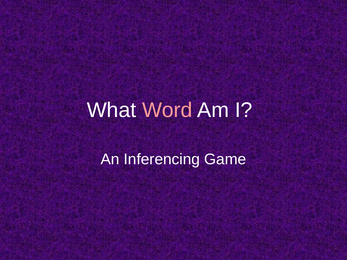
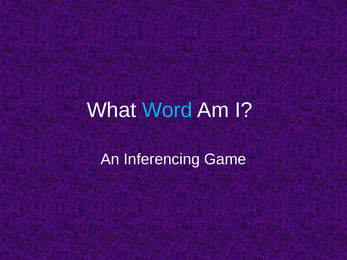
Word colour: pink -> light blue (167, 110)
